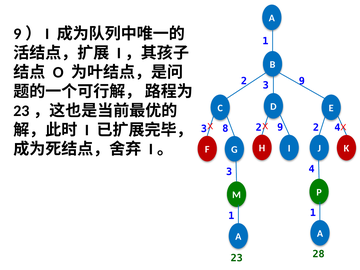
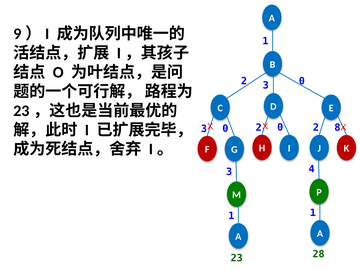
2 3 9: 9 -> 0 (302, 81)
2 9: 9 -> 0 (280, 127)
2 4: 4 -> 8 (337, 128)
8: 8 -> 0 (225, 129)
